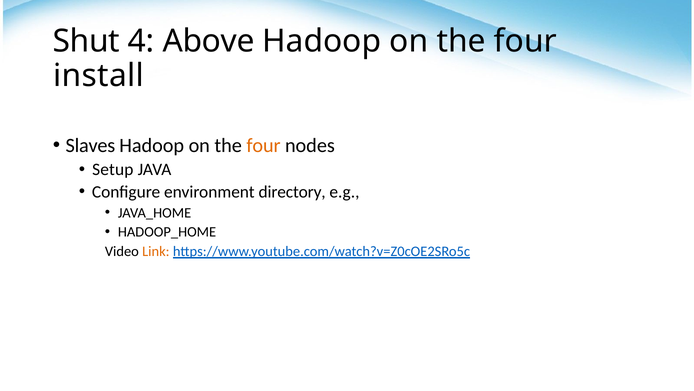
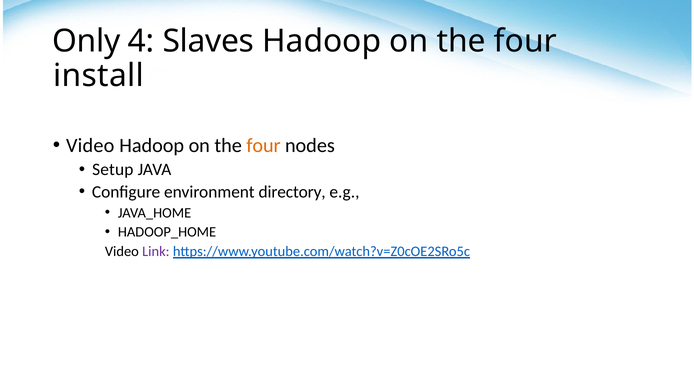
Shut: Shut -> Only (86, 41)
Above: Above -> Slaves (208, 41)
Slaves: Slaves -> Video (90, 145)
Link colour: orange -> purple (156, 251)
